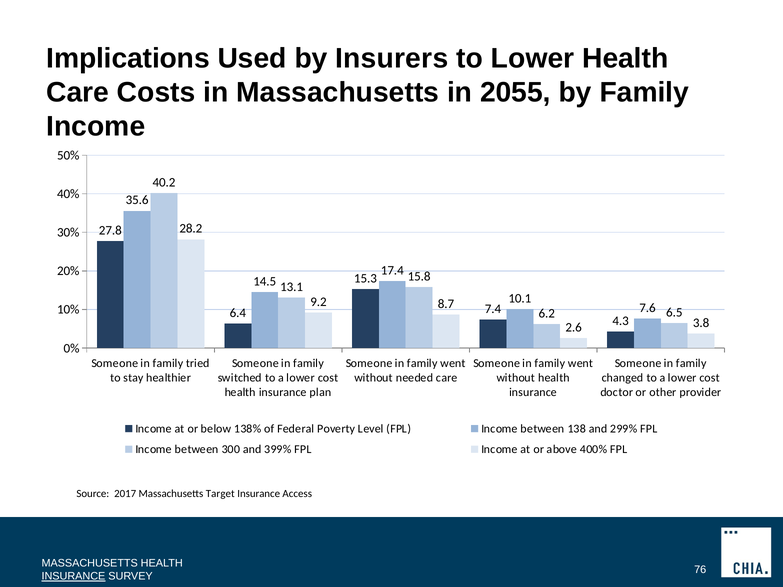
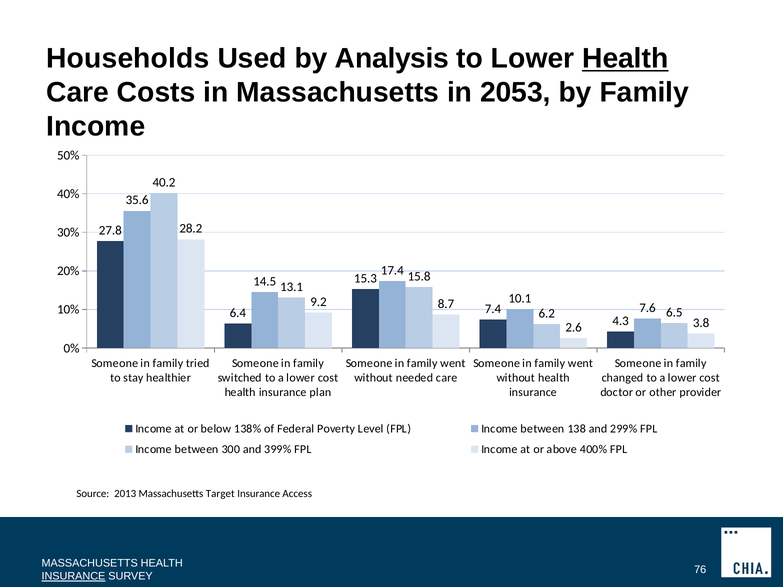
Implications: Implications -> Households (128, 59)
Insurers: Insurers -> Analysis (392, 59)
Health underline: none -> present (625, 59)
2055: 2055 -> 2053 (515, 92)
2017: 2017 -> 2013 (125, 494)
